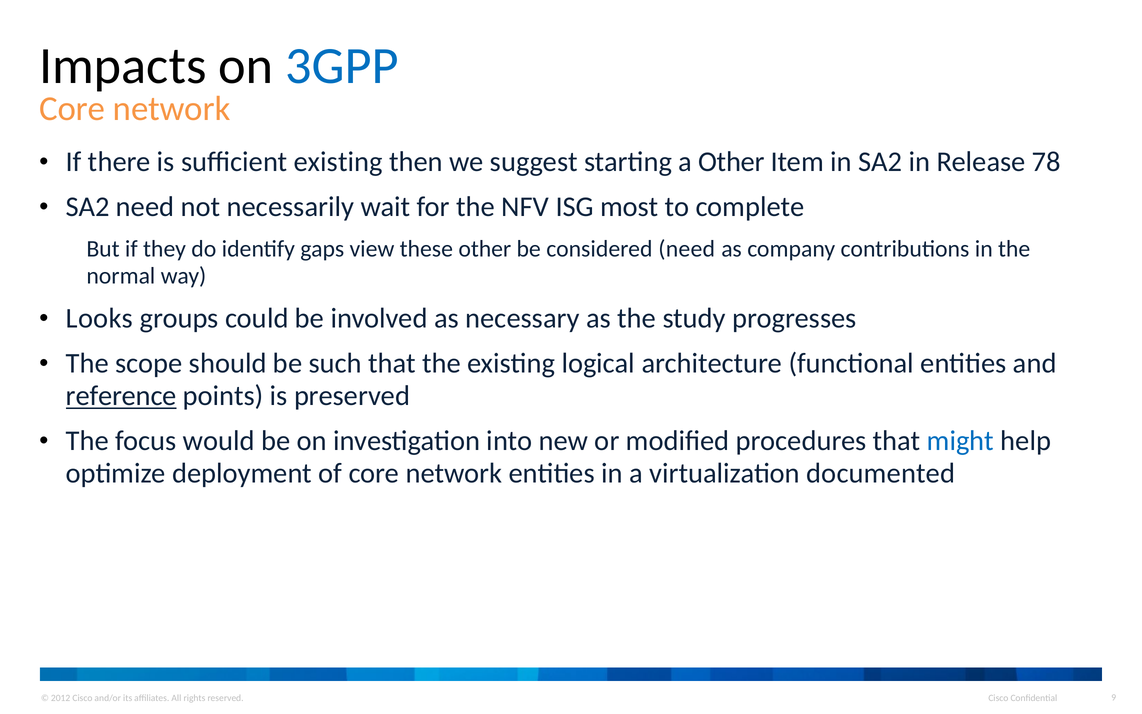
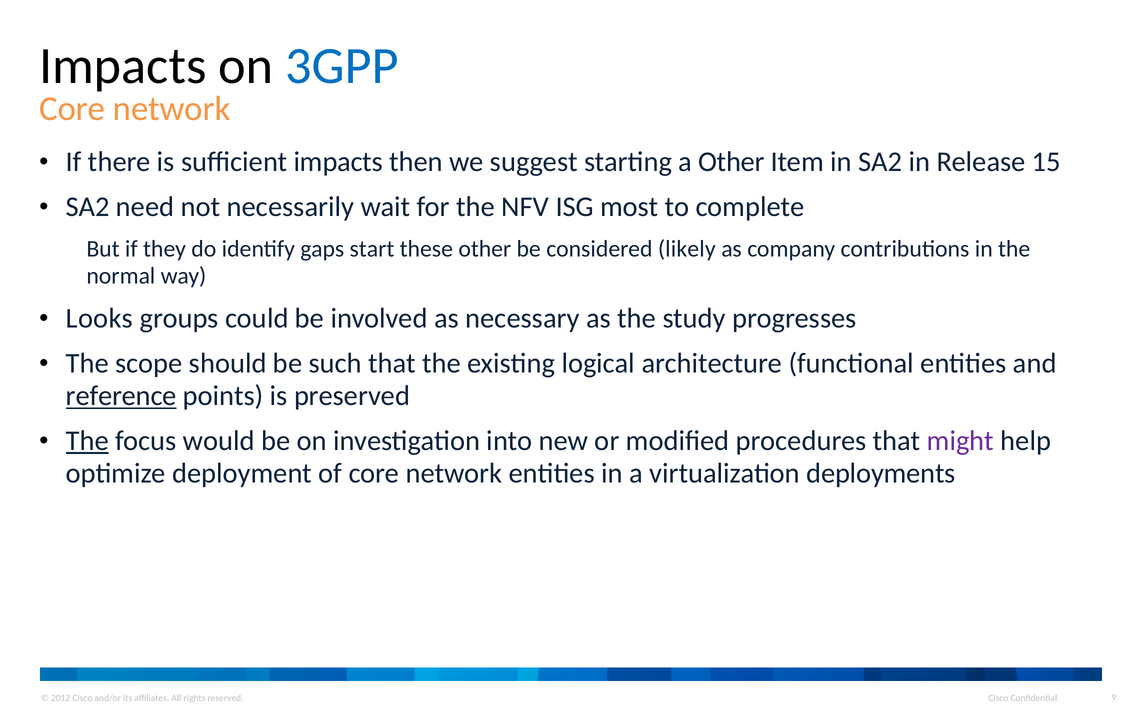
sufficient existing: existing -> impacts (338, 162)
78: 78 -> 15 (1046, 162)
view: view -> start (372, 249)
considered need: need -> likely (687, 249)
The underline: none -> present (87, 441)
might colour: blue -> purple (960, 441)
documented: documented -> deployments (881, 473)
